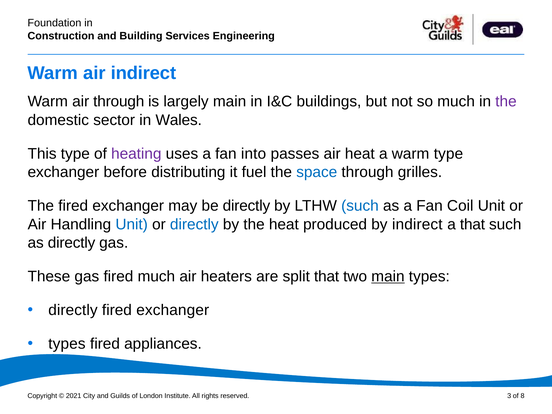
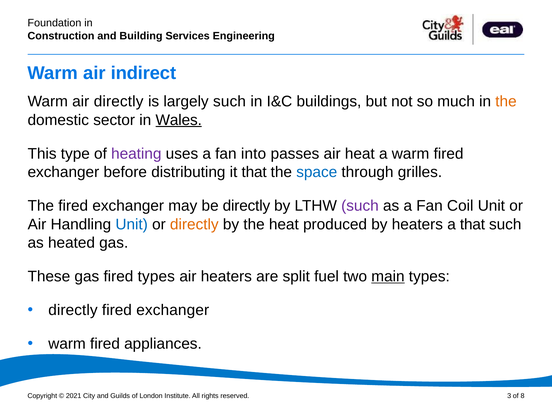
air through: through -> directly (119, 102)
largely main: main -> such (230, 102)
the colour: purple -> orange (506, 102)
Wales underline: none -> present (179, 120)
a warm type: type -> fired (449, 154)
it fuel: fuel -> that (254, 172)
such colour: blue -> purple (360, 206)
directly colour: blue -> orange (194, 224)
by indirect: indirect -> heaters (417, 224)
as directly: directly -> heated (71, 243)
fired much: much -> types (156, 276)
split that: that -> fuel (327, 276)
types: types -> warm (67, 344)
